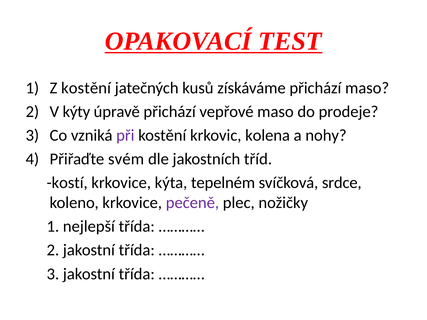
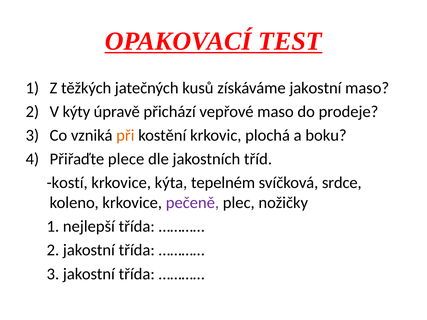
Z kostění: kostění -> těžkých (86, 88)
získáváme přichází: přichází -> jakostní (315, 88)
při colour: purple -> orange (125, 135)
kolena: kolena -> plochá (268, 135)
nohy: nohy -> boku (326, 135)
svém: svém -> plece (126, 159)
